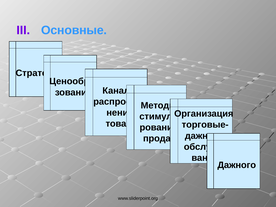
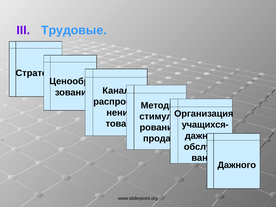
Основные: Основные -> Трудовые (74, 30)
торговые-: торговые- -> учащихся- (205, 125)
